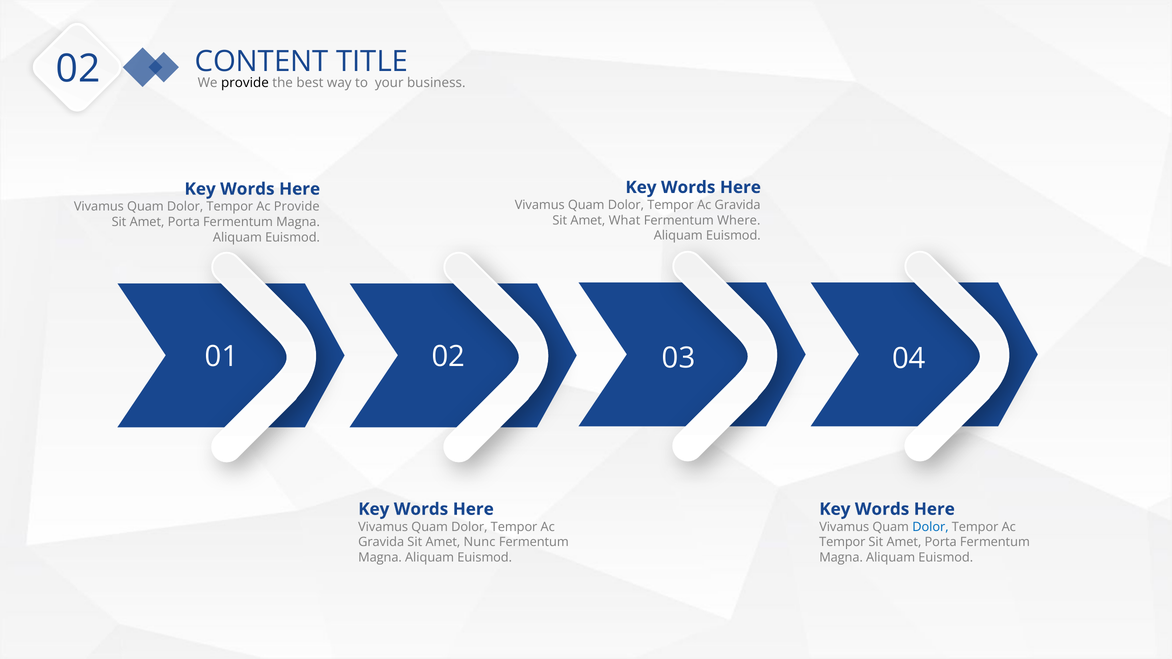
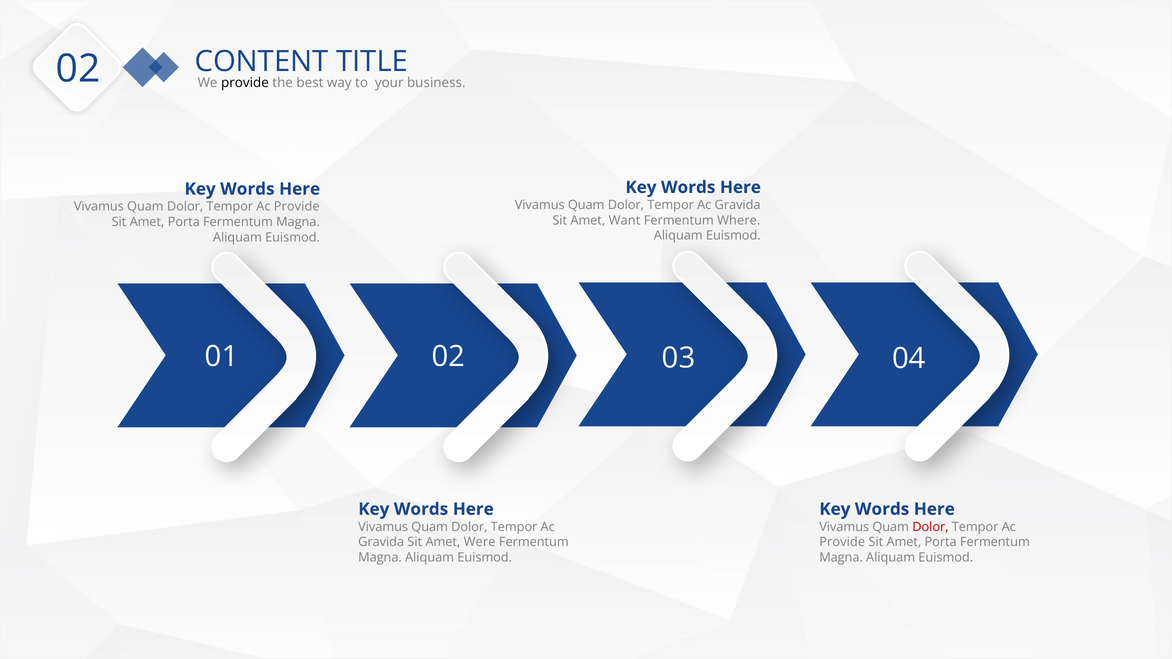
What: What -> Want (625, 220)
Dolor colour: blue -> red (930, 527)
Nunc: Nunc -> Were (480, 542)
Tempor: Tempor -> Provide (842, 542)
